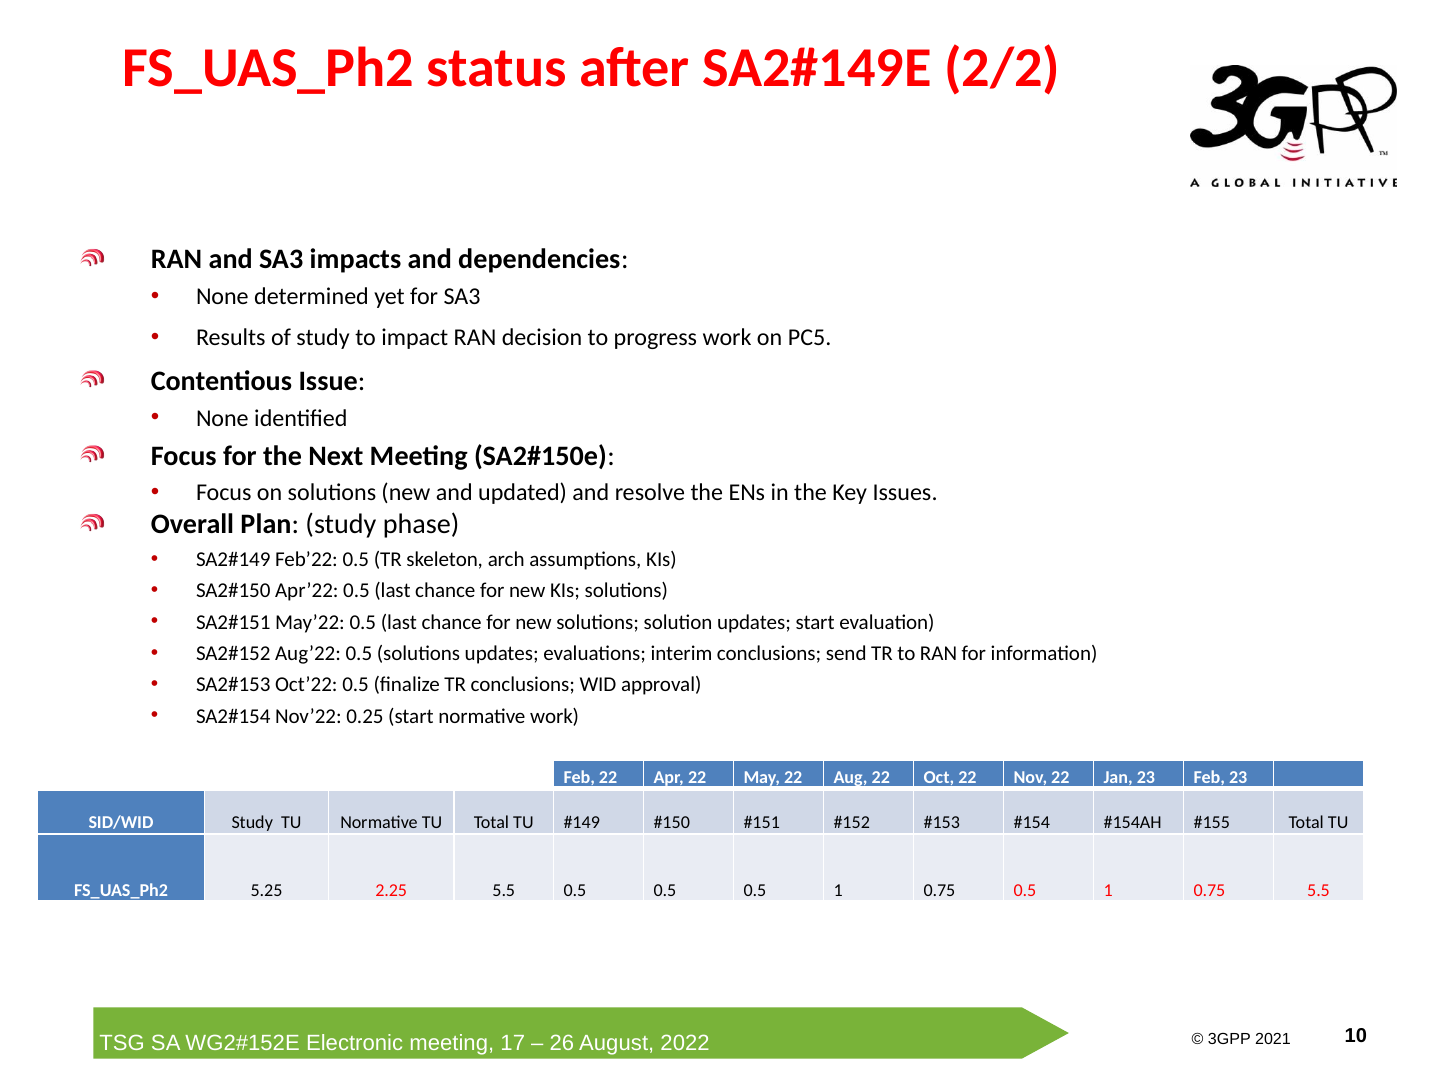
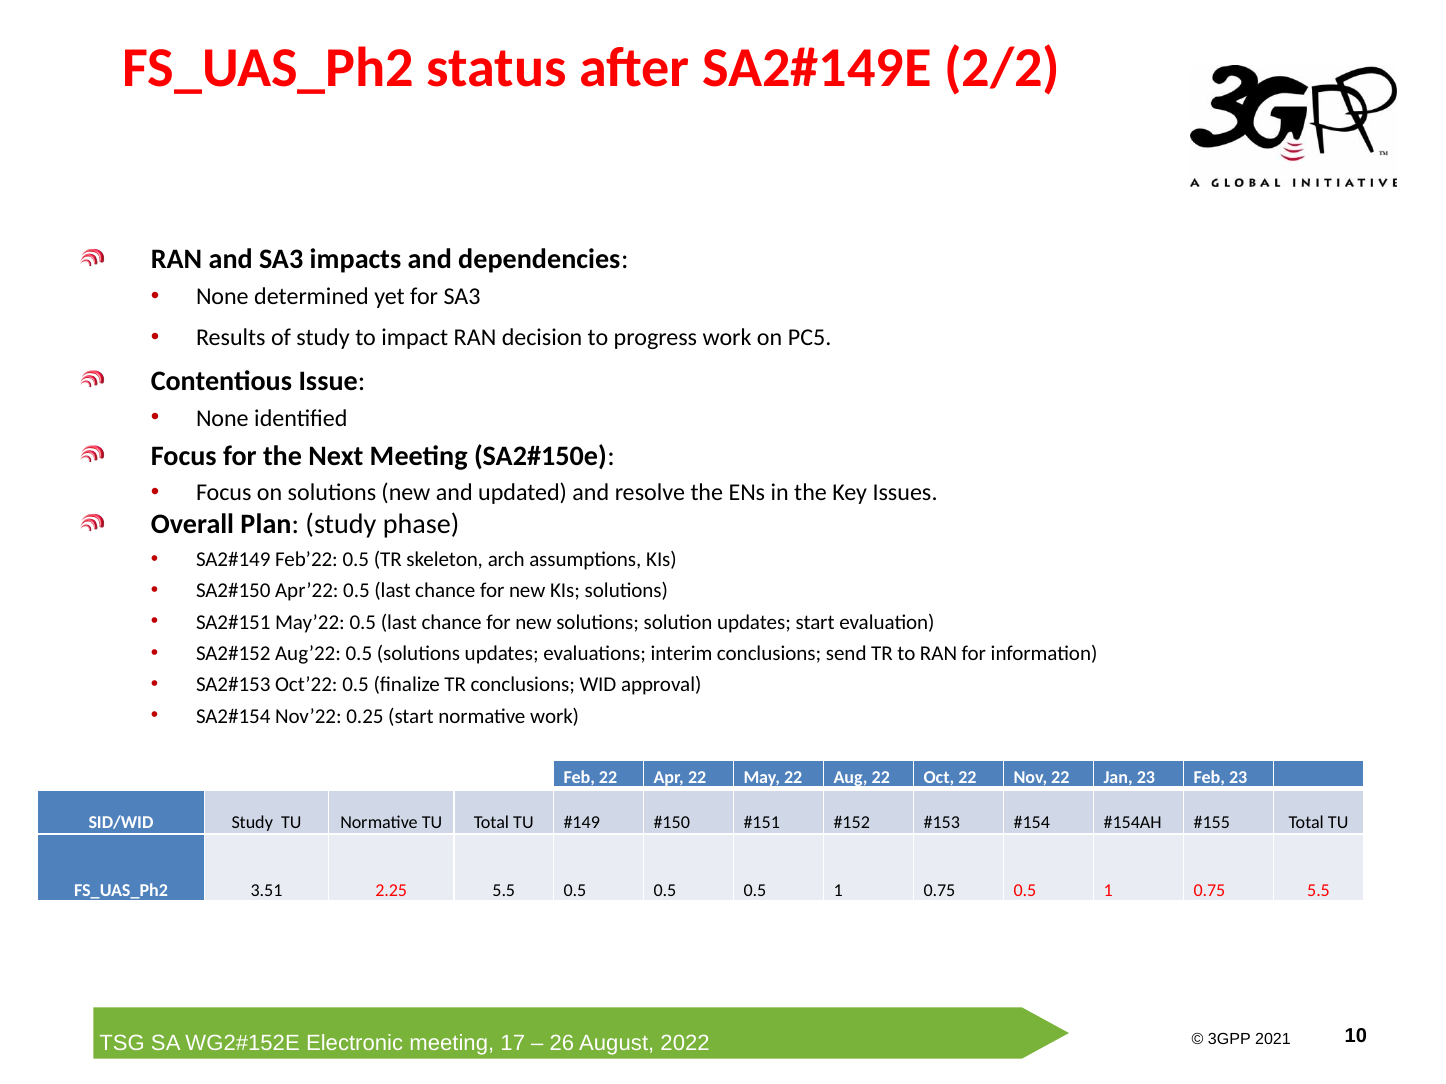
5.25: 5.25 -> 3.51 (266, 891)
